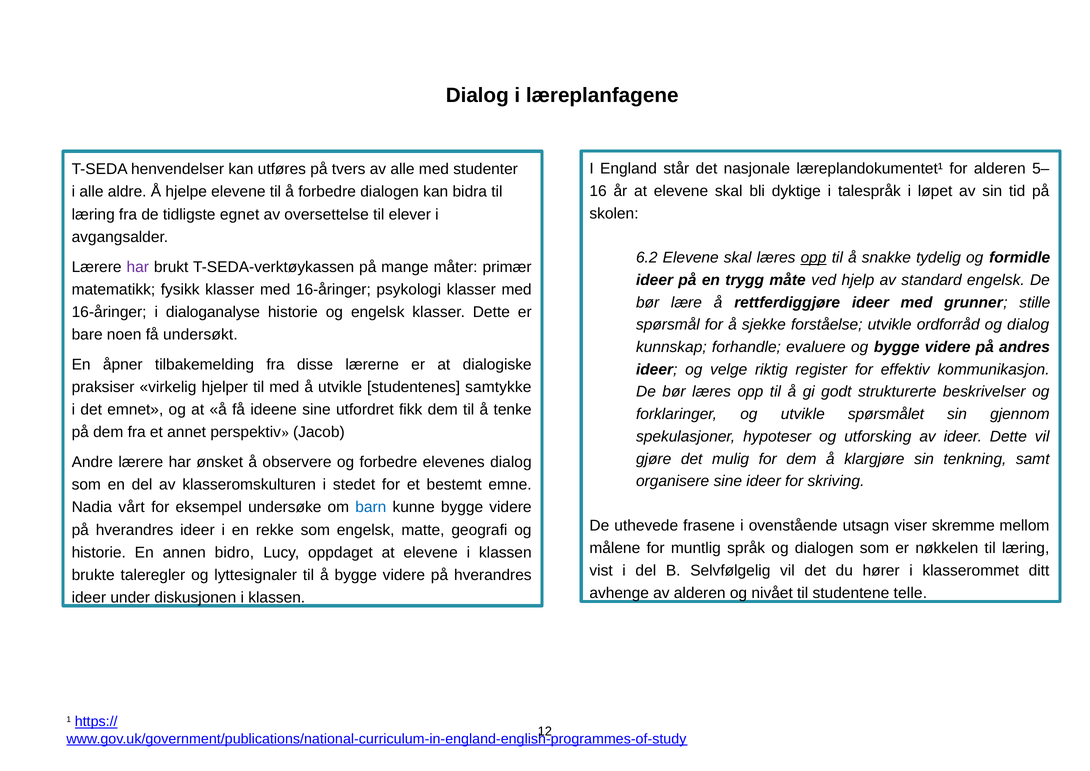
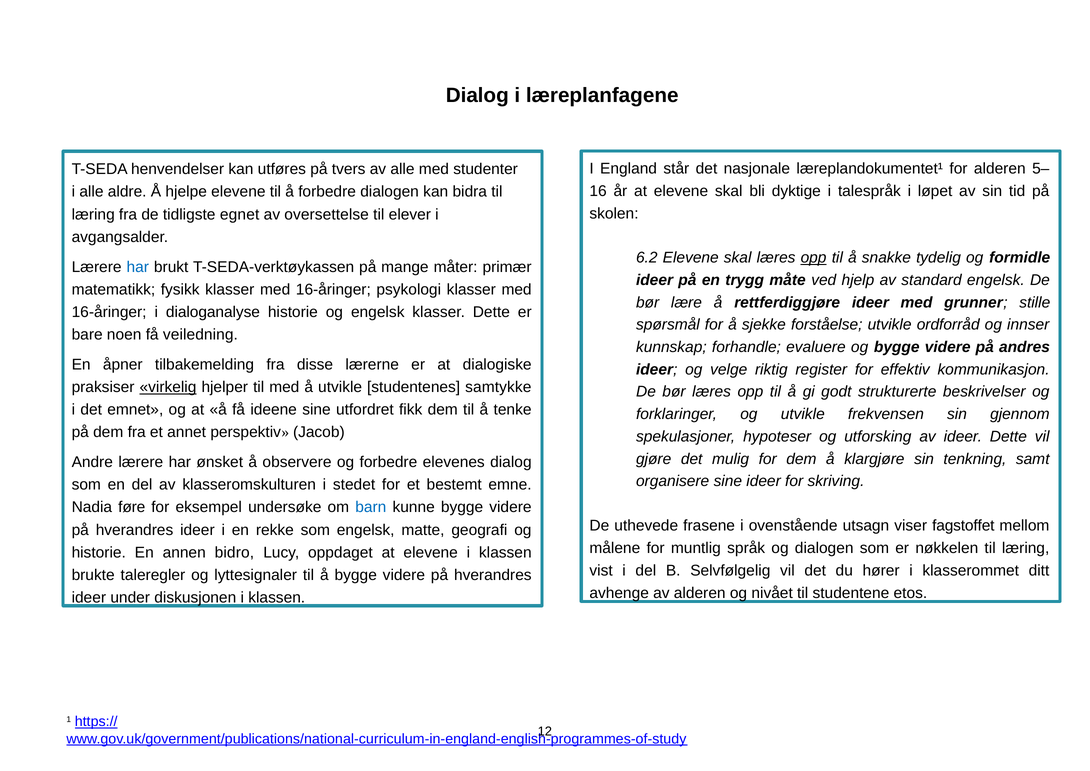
har colour: purple -> blue (138, 267)
og dialog: dialog -> innser (1028, 325)
undersøkt: undersøkt -> veiledning (200, 335)
virkelig underline: none -> present (168, 387)
spørsmålet: spørsmålet -> frekvensen (886, 414)
vårt: vårt -> føre (132, 507)
skremme: skremme -> fagstoffet (963, 525)
telle: telle -> etos (910, 593)
